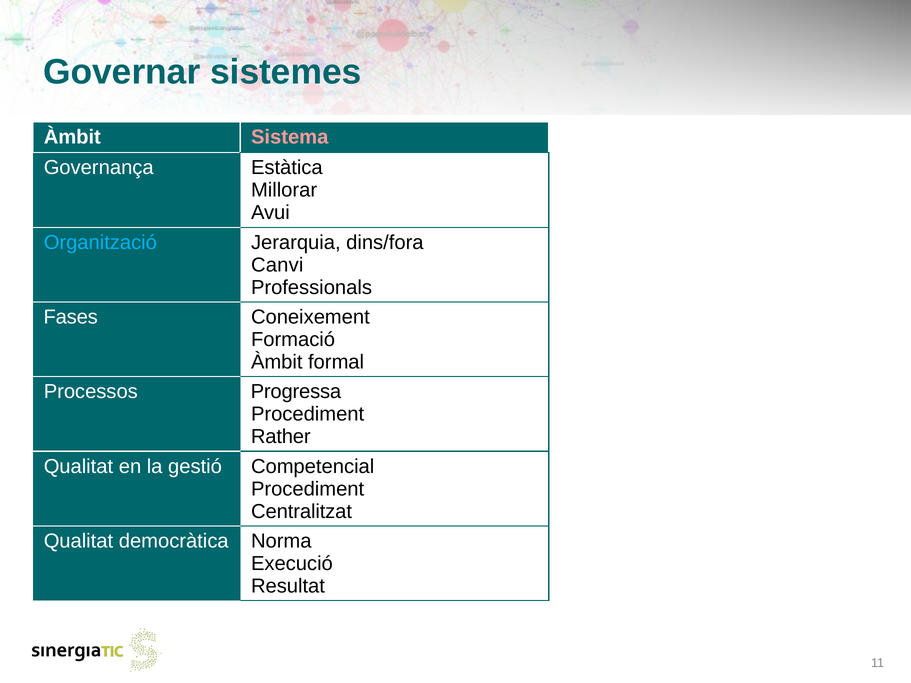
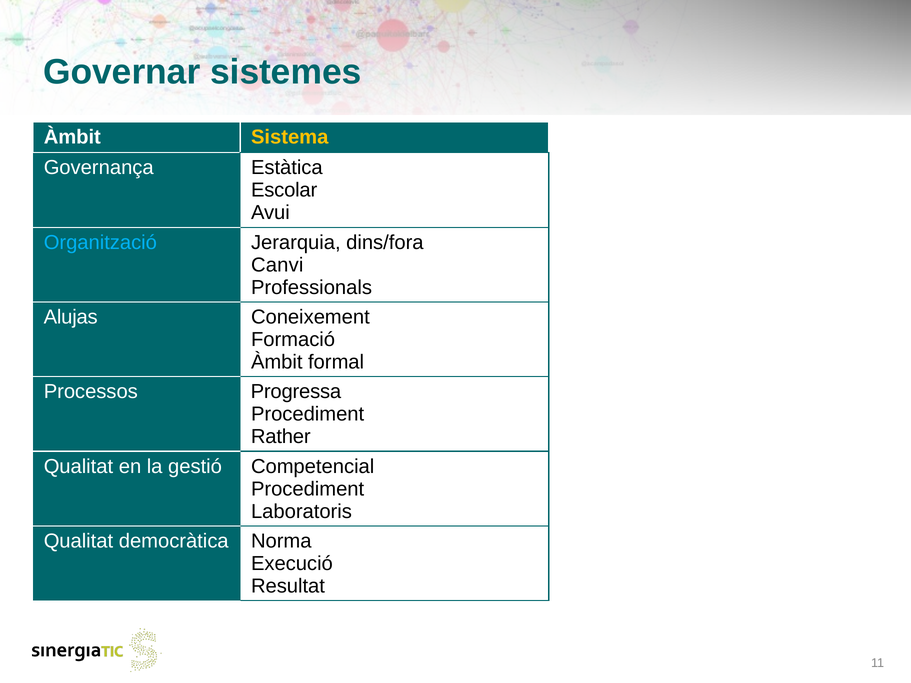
Sistema colour: pink -> yellow (290, 137)
Millorar: Millorar -> Escolar (284, 190)
Fases: Fases -> Alujas (71, 317)
Centralitzat: Centralitzat -> Laboratoris (301, 512)
